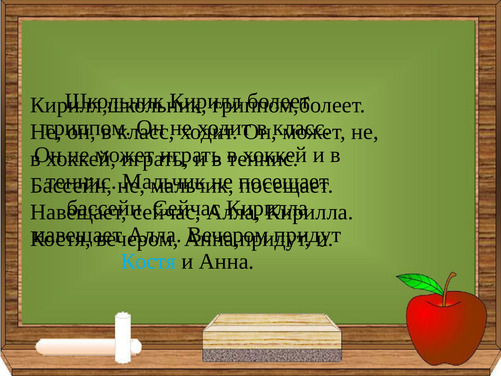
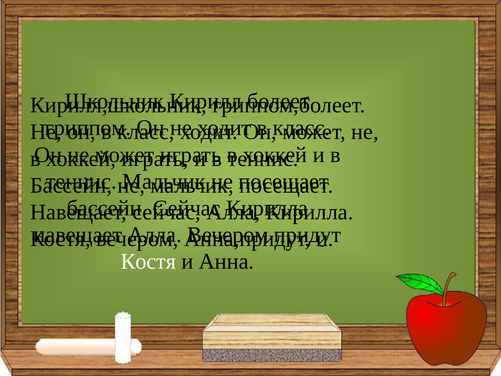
Костя colour: light blue -> white (148, 261)
